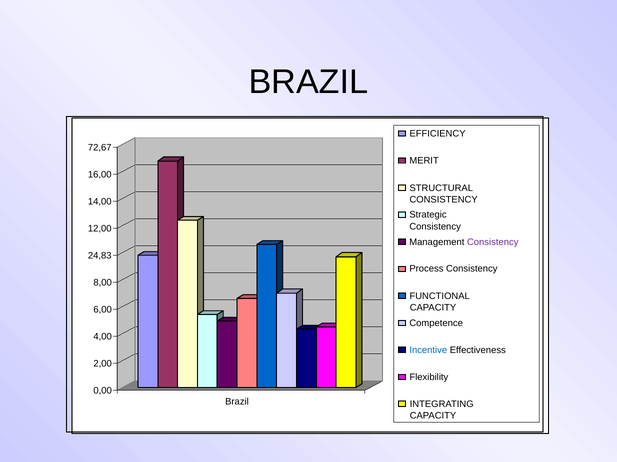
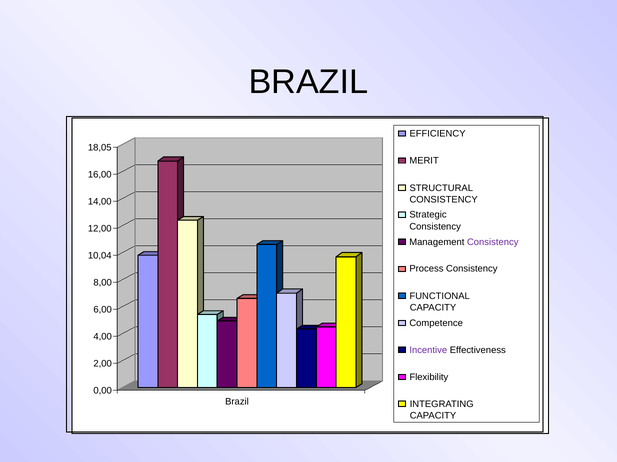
72,67: 72,67 -> 18,05 (100, 148)
24,83: 24,83 -> 10,04 (100, 256)
Incentive colour: blue -> purple (428, 350)
